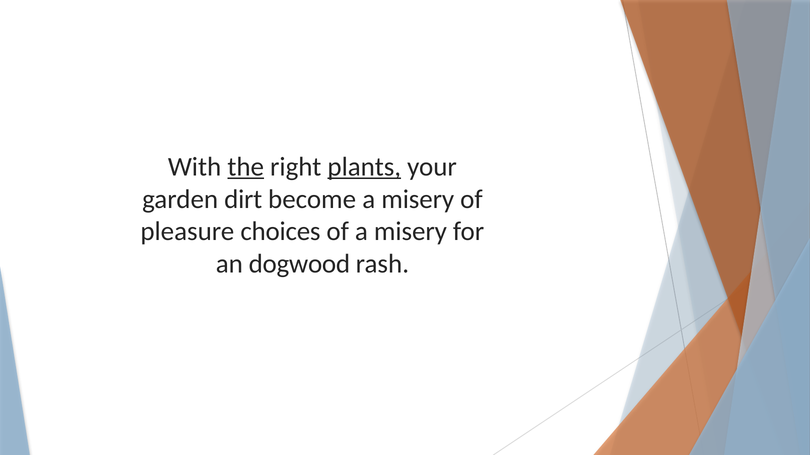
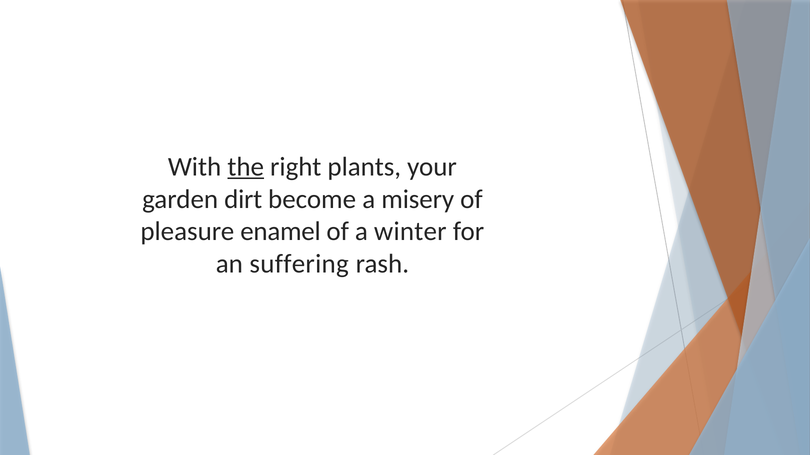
plants underline: present -> none (364, 167)
choices: choices -> enamel (281, 232)
of a misery: misery -> winter (410, 232)
dogwood: dogwood -> suffering (299, 264)
